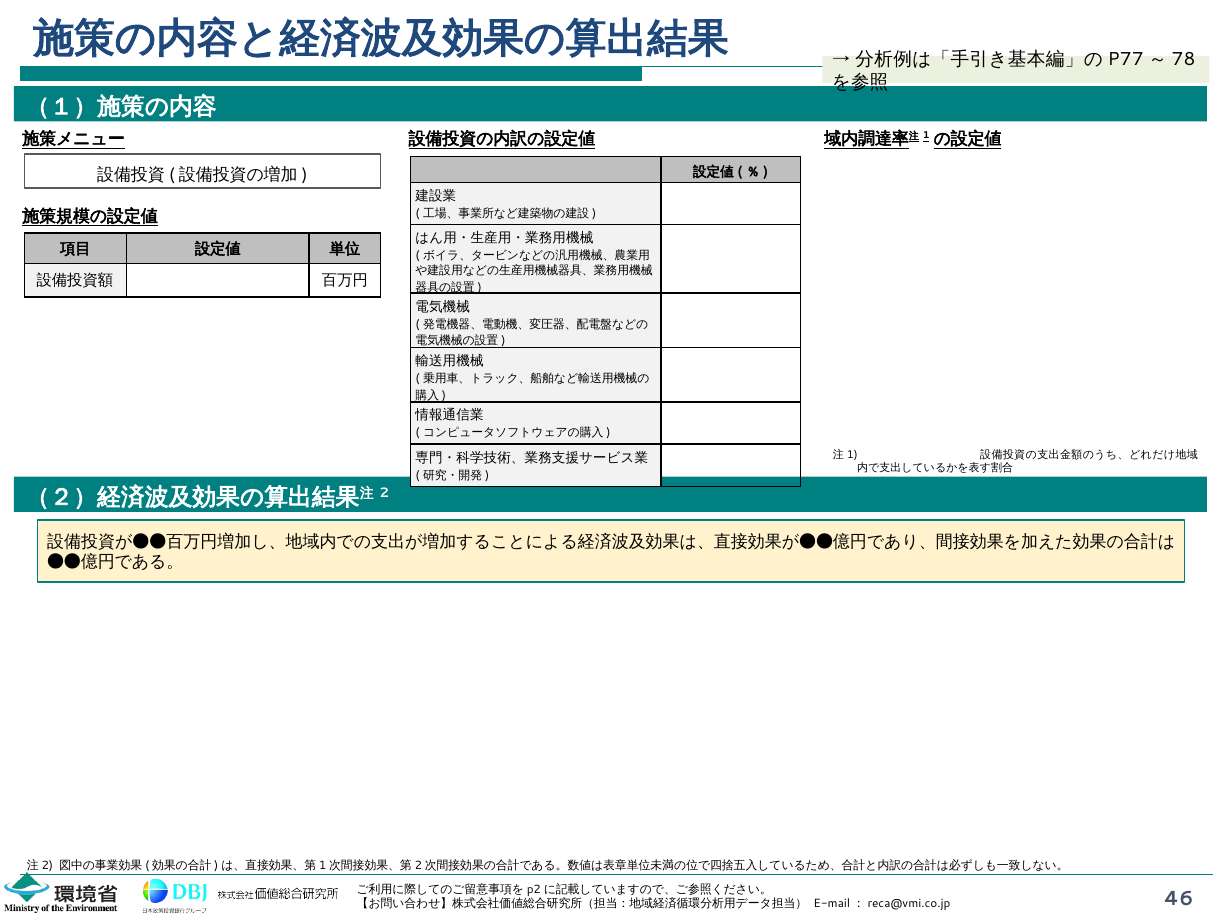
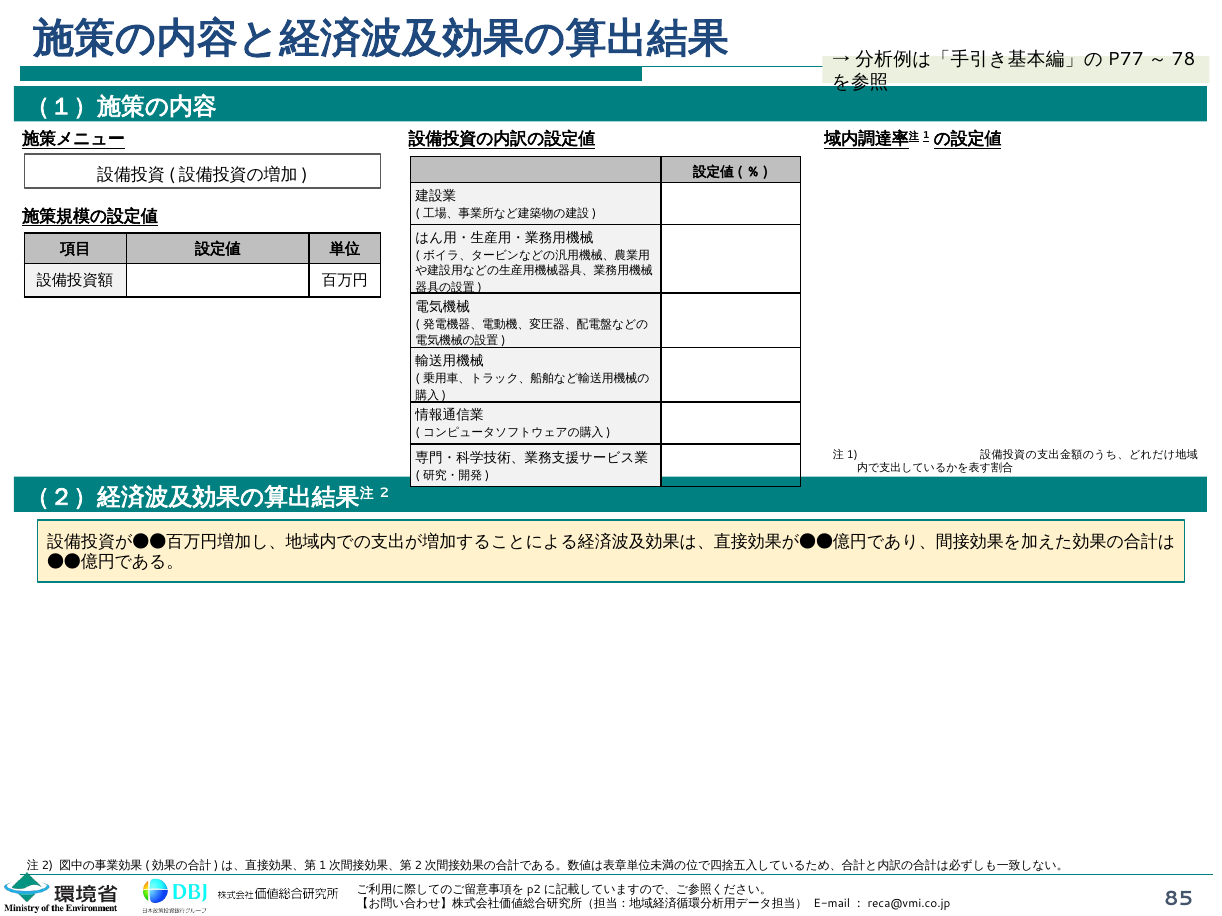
46: 46 -> 85 (1179, 899)
